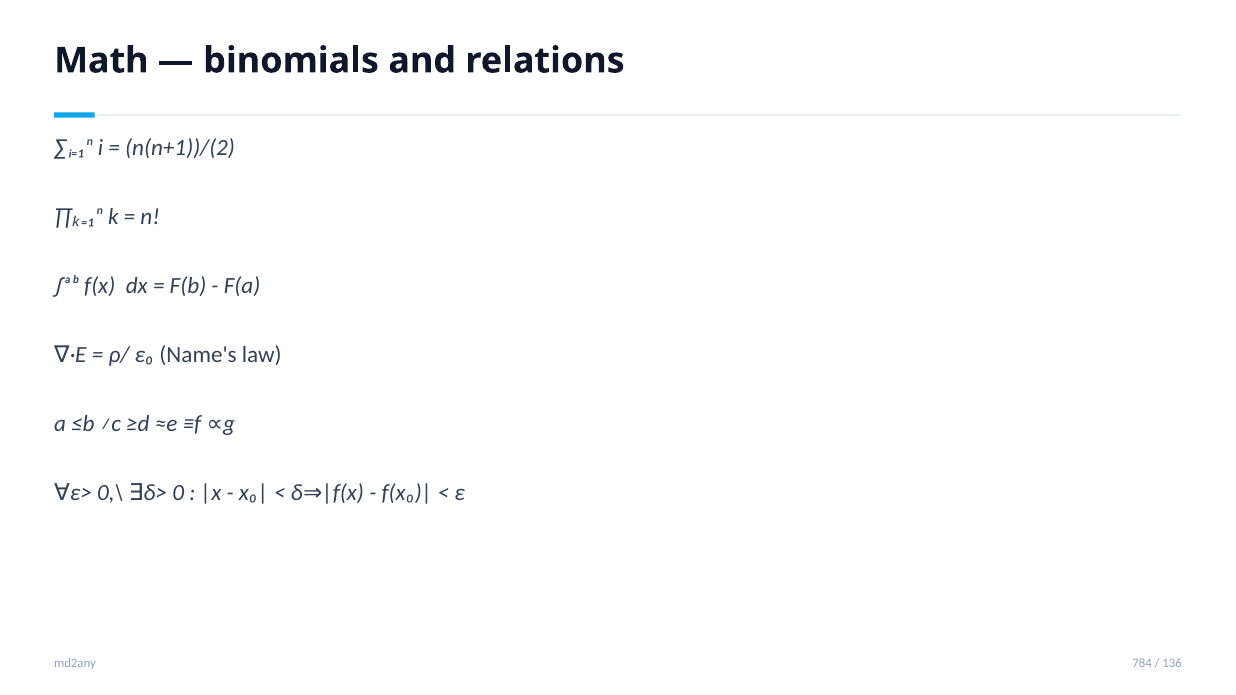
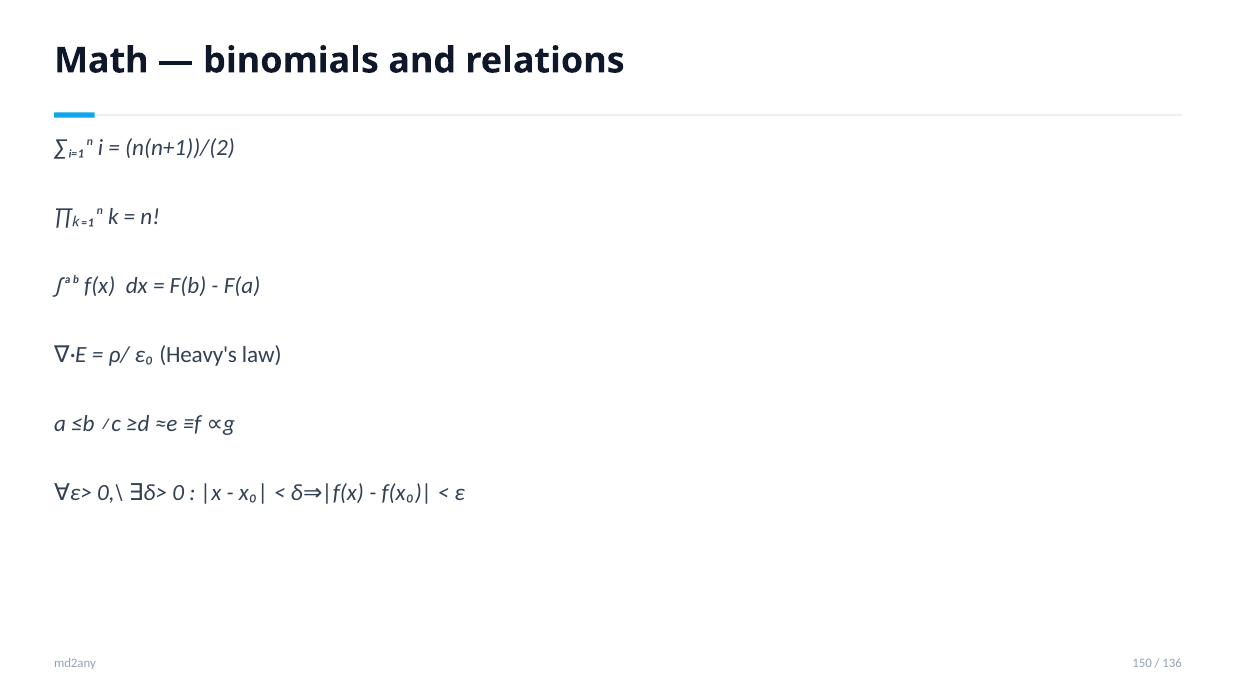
Name's: Name's -> Heavy's (198, 355)
784: 784 -> 150 (1142, 663)
